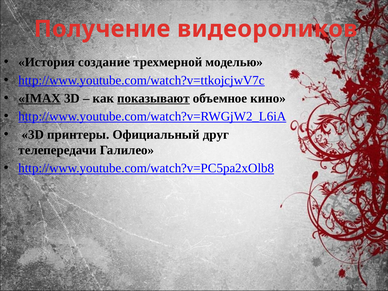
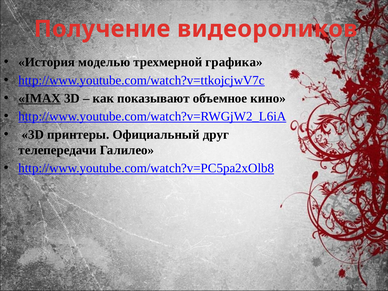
создание: создание -> моделью (104, 62)
моделью: моделью -> графика (234, 62)
показывают underline: present -> none (153, 98)
